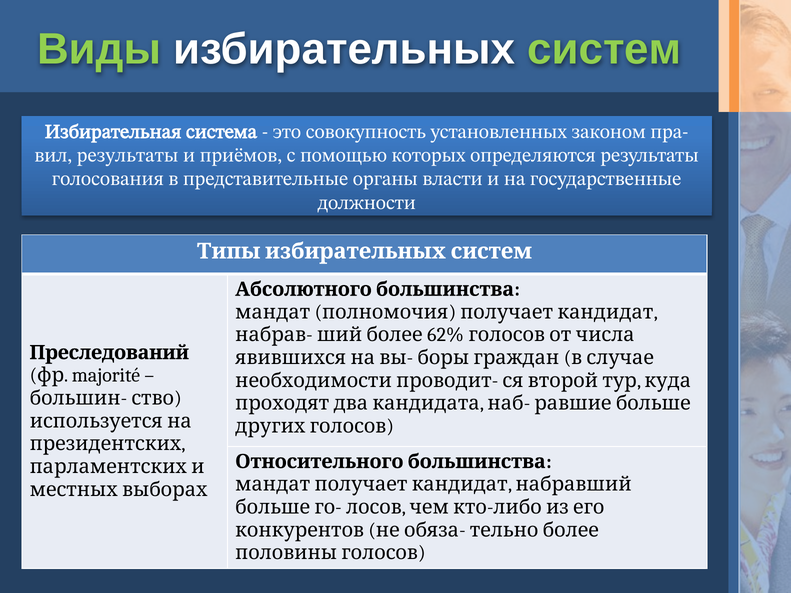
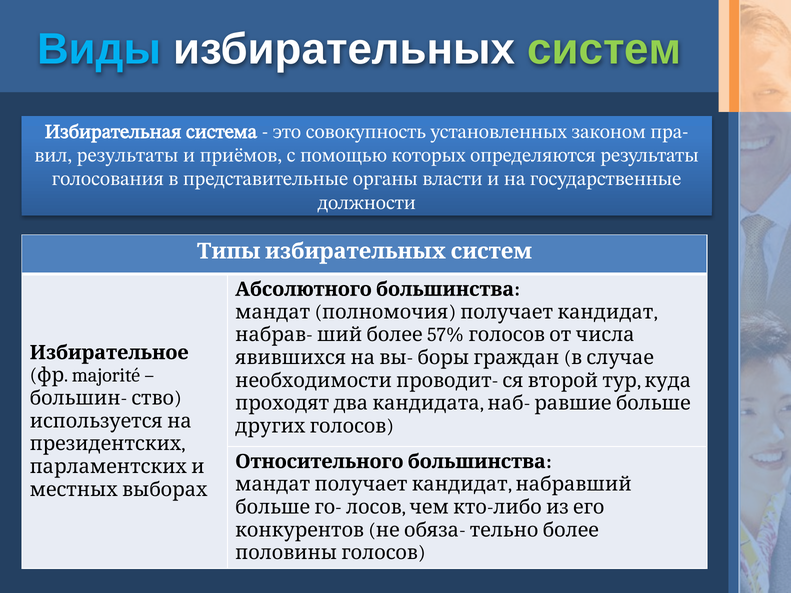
Виды colour: light green -> light blue (99, 49)
62%: 62% -> 57% (445, 335)
Преследований: Преследований -> Избирательное (109, 353)
